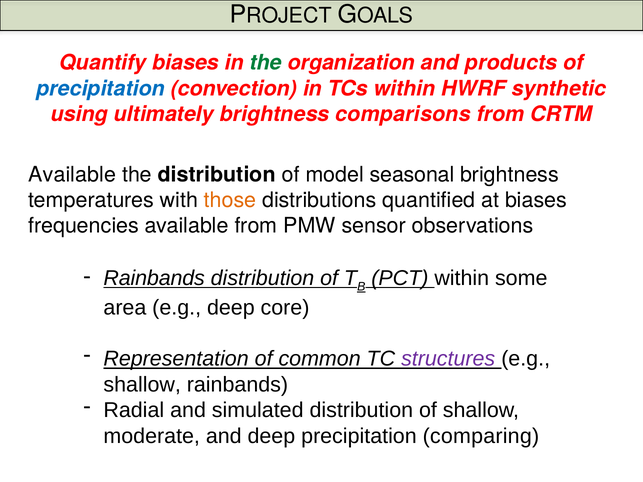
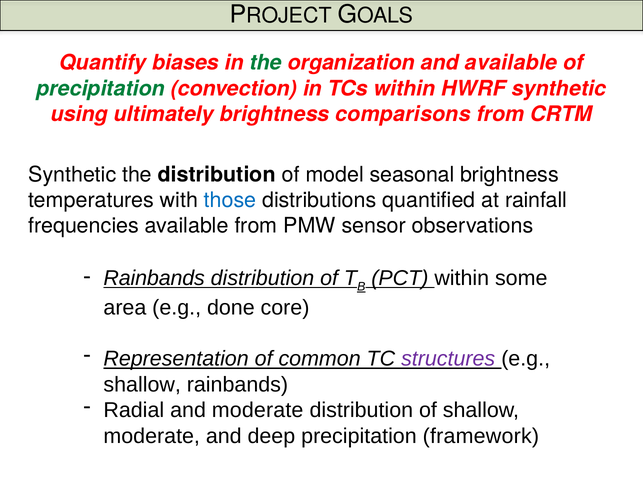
and products: products -> available (511, 63)
precipitation colour: blue -> green (101, 88)
Available: Available -> Synthetic (72, 175)
those colour: orange -> blue (230, 200)
at biases: biases -> rainfall (536, 200)
e.g deep: deep -> done (231, 308)
and simulated: simulated -> moderate (258, 411)
comparing: comparing -> framework (481, 436)
